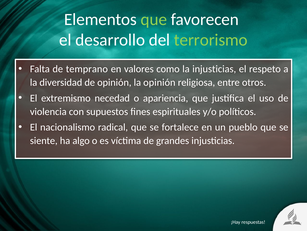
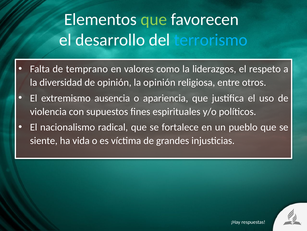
terrorismo colour: light green -> light blue (211, 40)
la injusticias: injusticias -> liderazgos (214, 69)
necedad: necedad -> ausencia (112, 98)
algo: algo -> vida (81, 140)
